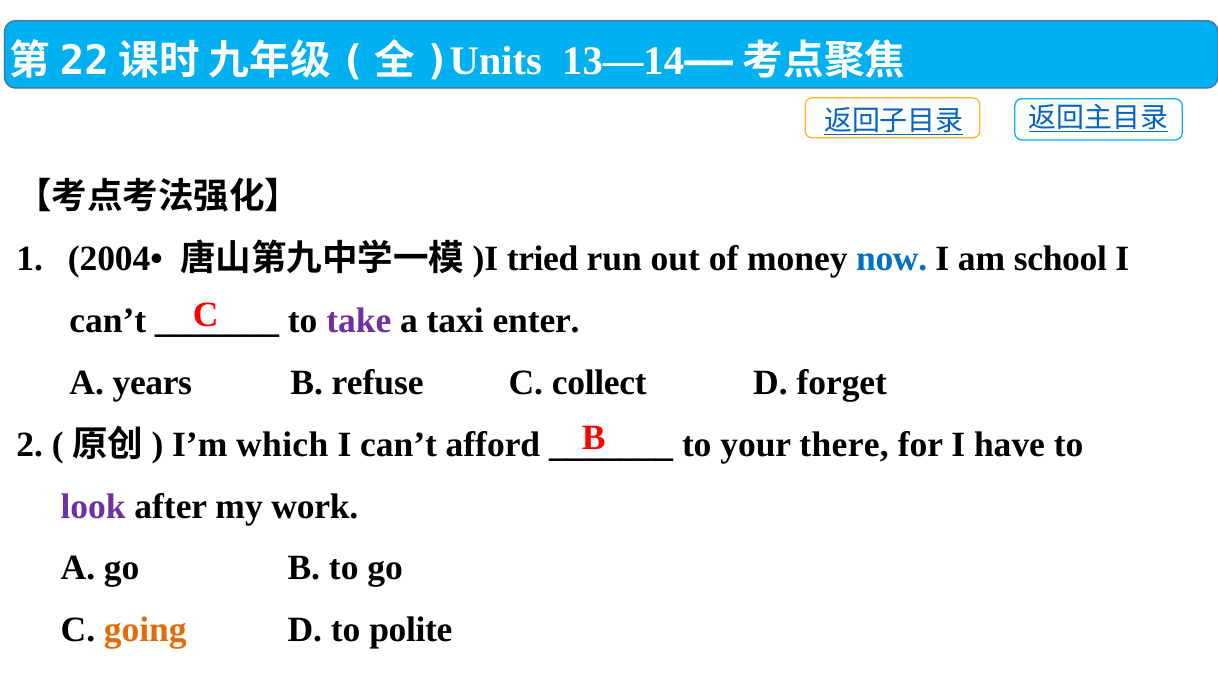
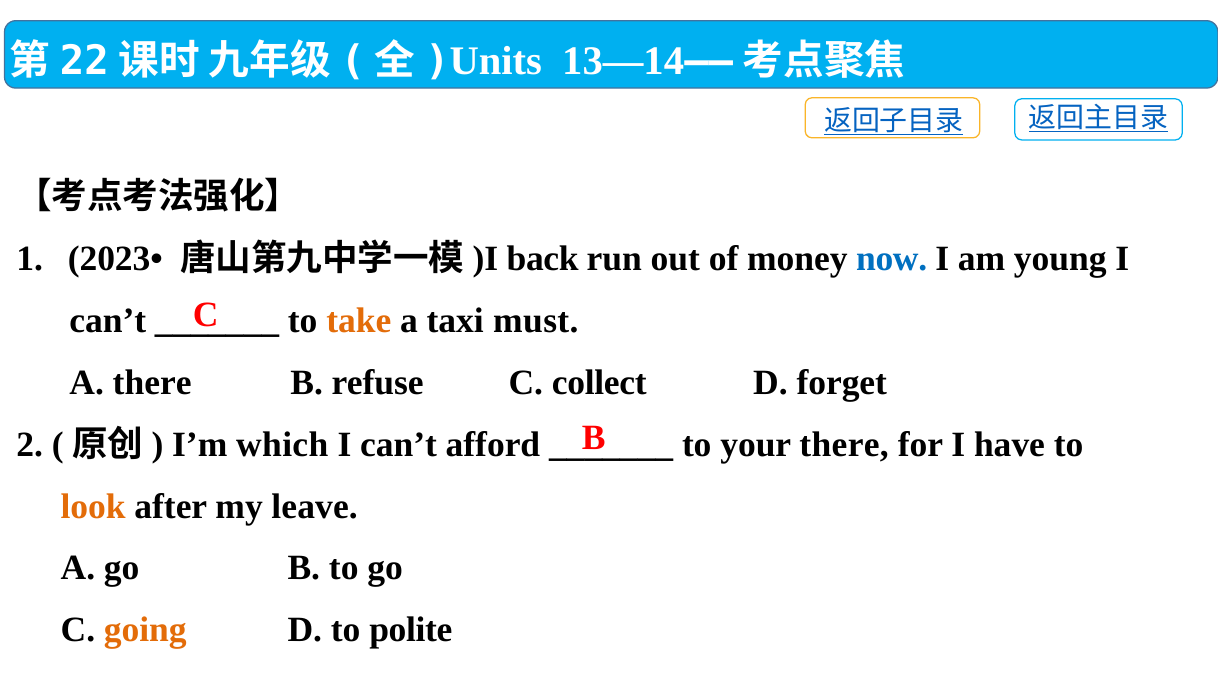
2004•: 2004• -> 2023• (115, 259)
tried: tried -> back (543, 259)
school: school -> young (1060, 259)
take colour: purple -> orange (359, 321)
enter: enter -> must (536, 321)
A years: years -> there (152, 383)
look colour: purple -> orange (93, 506)
work: work -> leave (315, 506)
